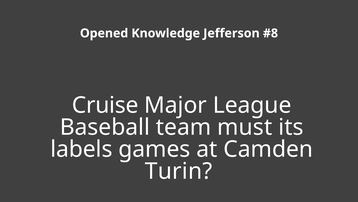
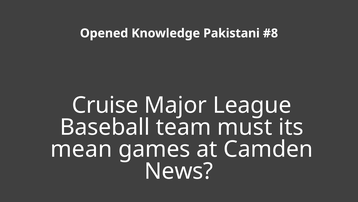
Jefferson: Jefferson -> Pakistani (232, 33)
labels: labels -> mean (81, 149)
Turin: Turin -> News (179, 171)
